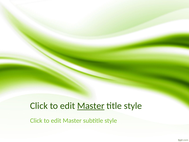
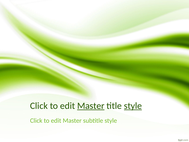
style underline: none -> present (133, 106)
